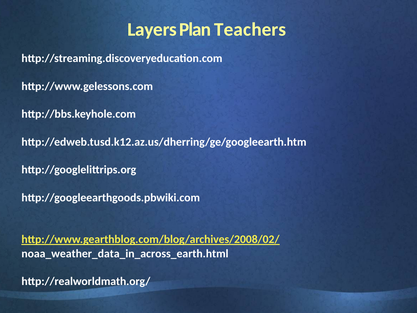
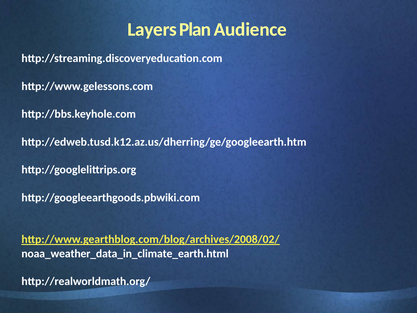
Teachers: Teachers -> Audience (250, 30)
noaa_weather_data_in_across_earth.html: noaa_weather_data_in_across_earth.html -> noaa_weather_data_in_climate_earth.html (125, 253)
